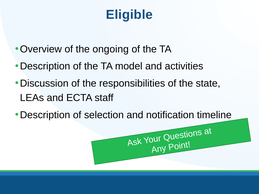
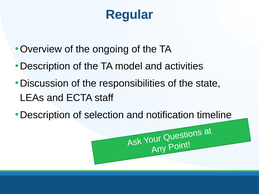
Eligible: Eligible -> Regular (129, 15)
